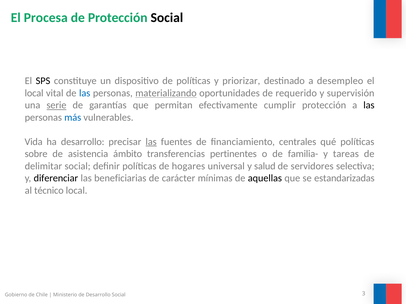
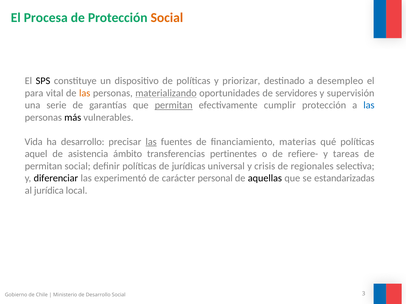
Social colour: black -> orange (167, 18)
local: local -> para (34, 93)
las colour: blue -> orange (85, 93)
requerido: requerido -> servidores (296, 93)
serie underline: present -> none (56, 105)
permitan underline: none -> present (174, 105)
las colour: black -> blue (369, 105)
más colour: blue -> black (73, 118)
centrales: centrales -> materias (298, 142)
sobre: sobre -> aquel (36, 154)
familia-: familia- -> refiere- (303, 154)
delimitar: delimitar -> permitan (43, 166)
hogares: hogares -> jurídicas (189, 166)
salud: salud -> crisis (265, 166)
servidores: servidores -> regionales (312, 166)
beneficiarias: beneficiarias -> experimentó (120, 179)
mínimas: mínimas -> personal (215, 179)
técnico: técnico -> jurídica (49, 191)
